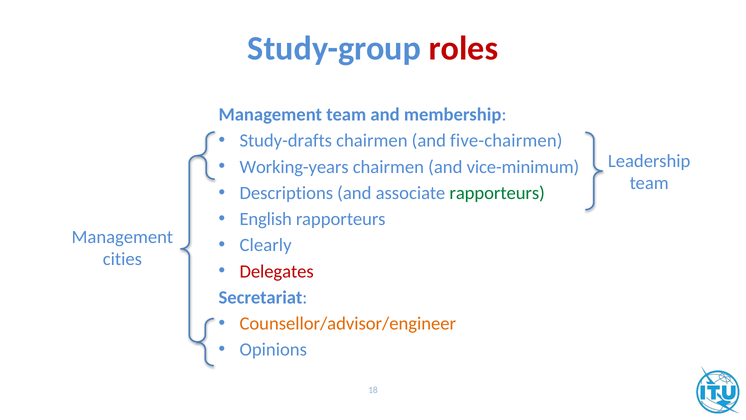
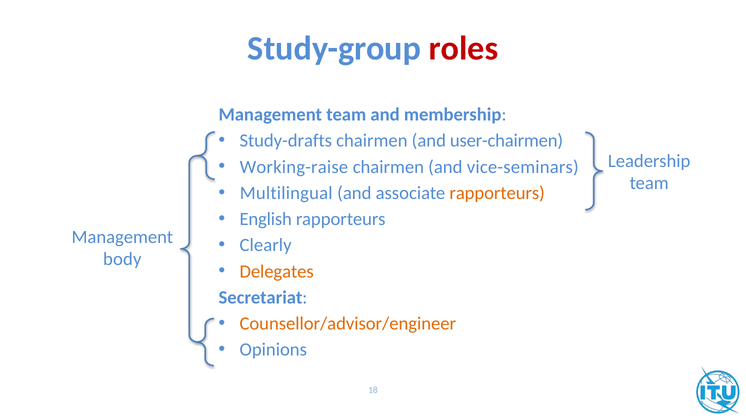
five-chairmen: five-chairmen -> user-chairmen (506, 141)
Working-years: Working-years -> Working-raise (294, 167)
vice-minimum: vice-minimum -> vice-seminars (523, 167)
Descriptions: Descriptions -> Multilingual (286, 193)
rapporteurs colour: green -> orange (497, 193)
cities: cities -> body (122, 259)
Delegates colour: red -> orange (277, 271)
